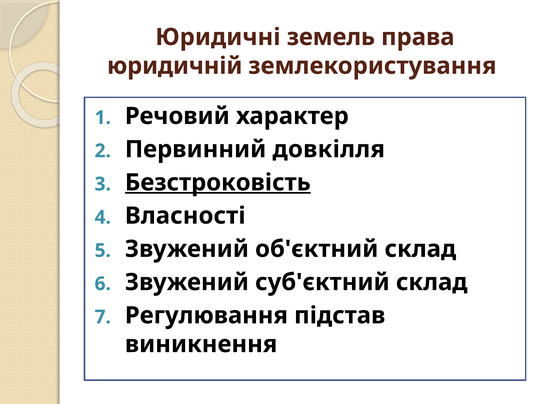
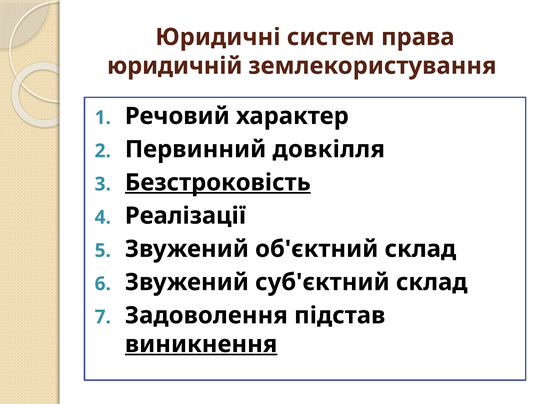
земель: земель -> систем (331, 37)
Власності: Власності -> Реалізації (185, 215)
Регулювання: Регулювання -> Задоволення (206, 315)
виникнення underline: none -> present (201, 344)
